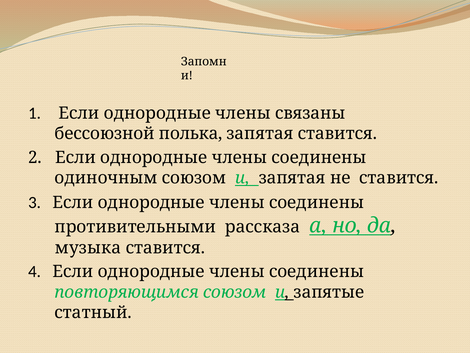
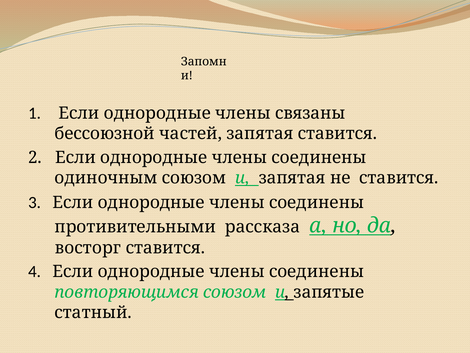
полька: полька -> частей (191, 134)
музыка: музыка -> восторг (88, 248)
